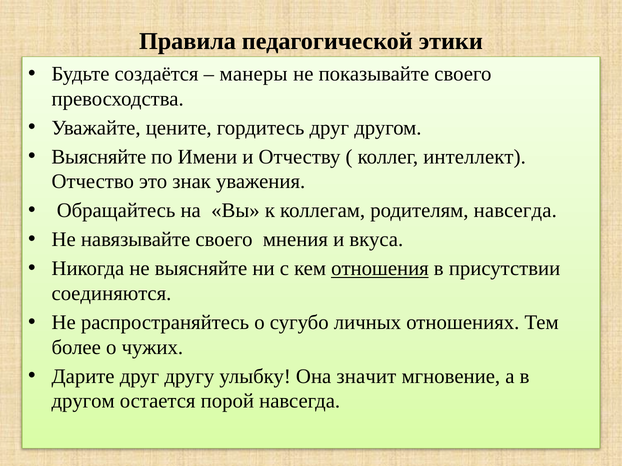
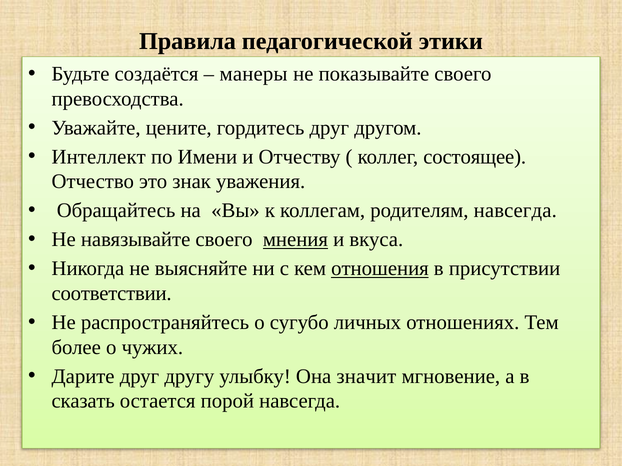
Выясняйте: Выясняйте -> Интеллект (99, 157)
интеллект: интеллект -> состоящее (475, 157)
мнения underline: none -> present (295, 240)
соединяются: соединяются -> соответствии (112, 294)
другом: другом -> сказать (83, 401)
